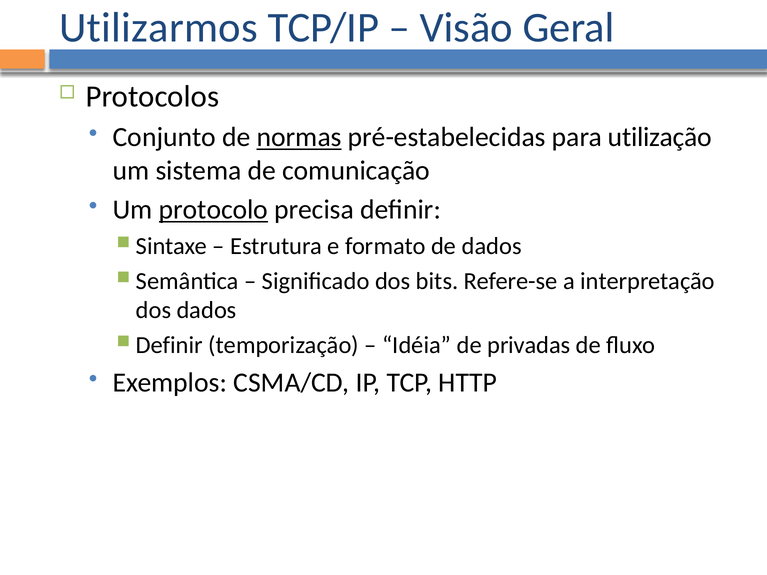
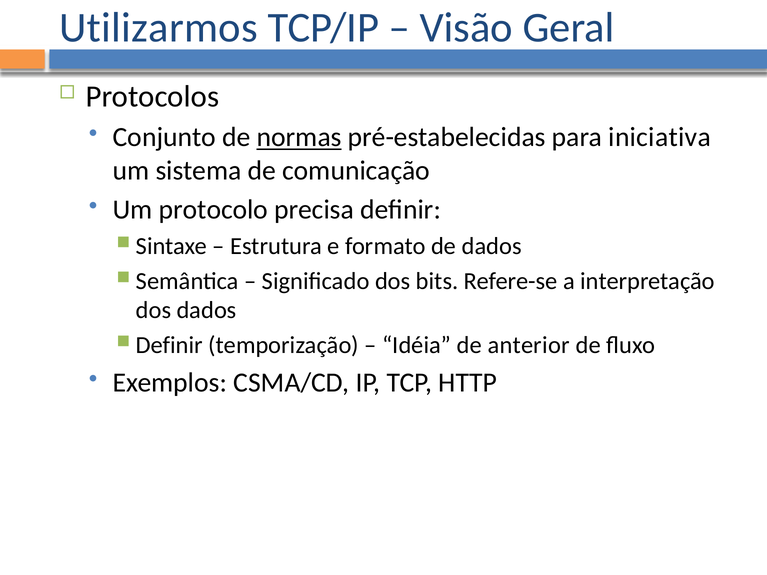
utilização: utilização -> iniciativa (660, 137)
protocolo underline: present -> none (213, 210)
privadas: privadas -> anterior (529, 345)
